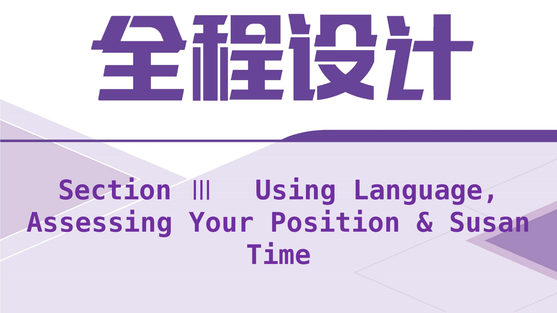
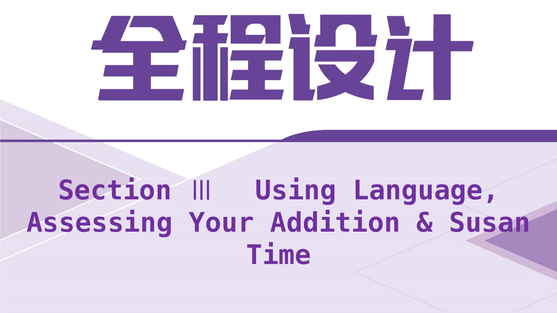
Position: Position -> Addition (335, 223)
